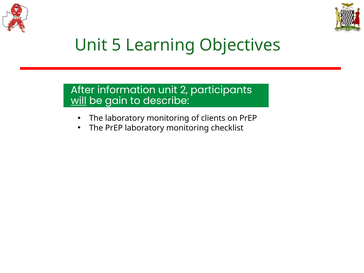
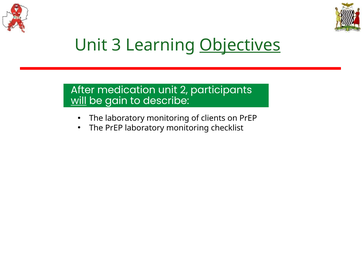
5: 5 -> 3 (116, 45)
Objectives underline: none -> present (240, 45)
information: information -> medication (126, 90)
